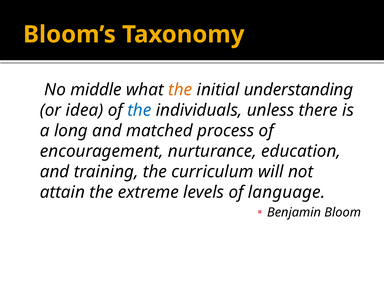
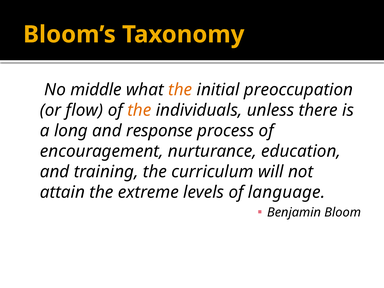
understanding: understanding -> preoccupation (298, 90)
idea: idea -> flow (84, 110)
the colour: blue -> orange (139, 110)
matched: matched -> response (160, 131)
